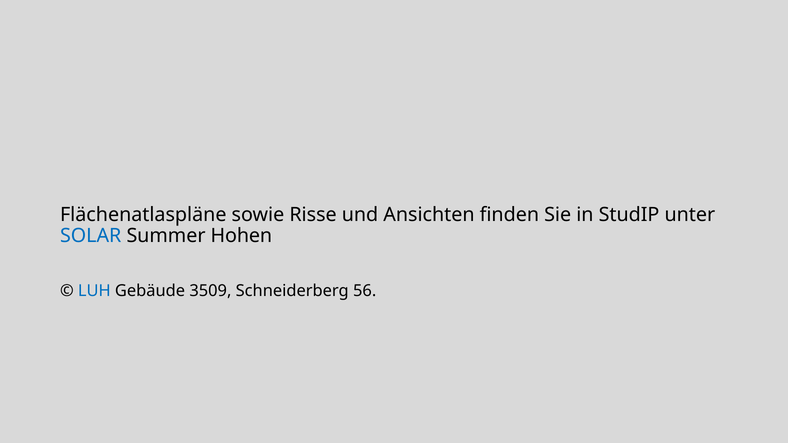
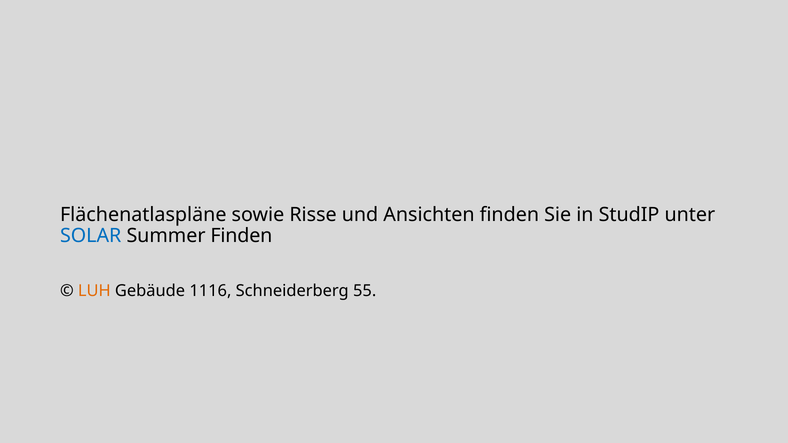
Summer Hohen: Hohen -> Finden (241, 236)
LUH colour: blue -> orange (94, 291)
3509: 3509 -> 1116 (210, 291)
56: 56 -> 55 (365, 291)
